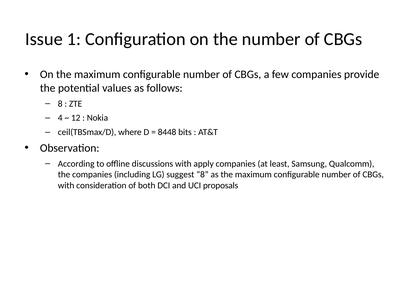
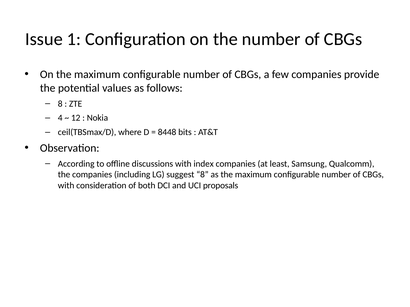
apply: apply -> index (204, 164)
